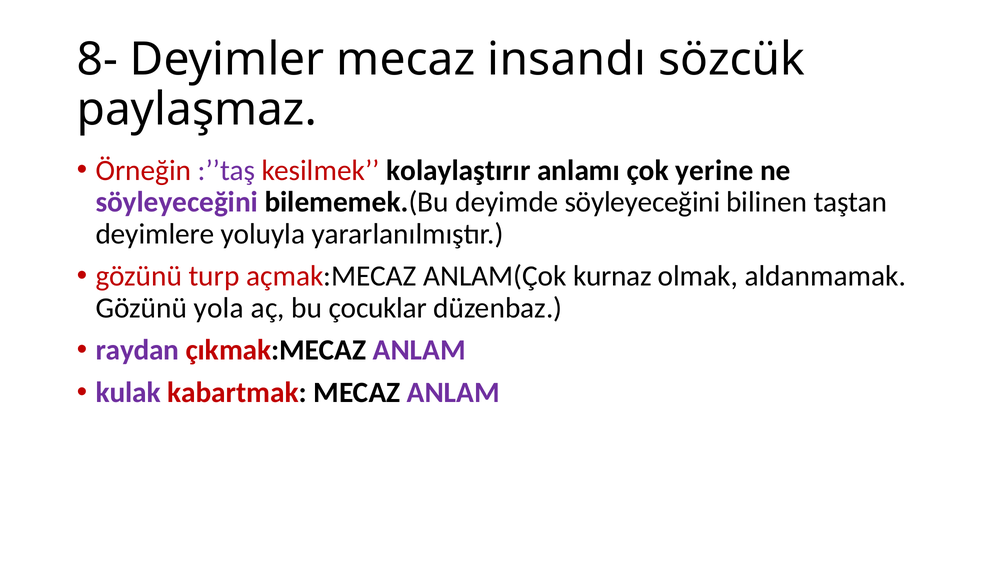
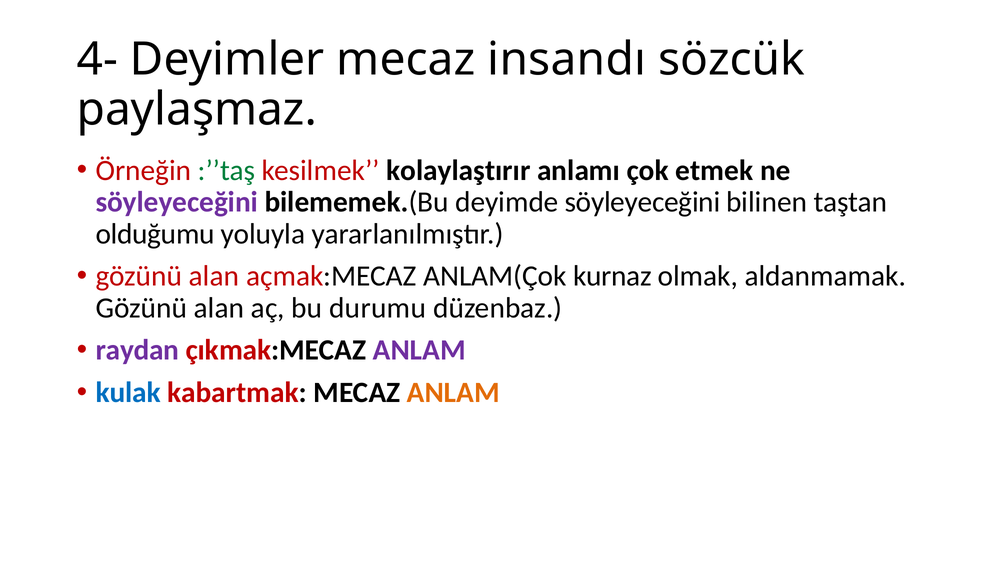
8-: 8- -> 4- (97, 60)
:’’taş colour: purple -> green (227, 170)
yerine: yerine -> etmek (714, 170)
deyimlere: deyimlere -> olduğumu (155, 234)
turp: turp -> alan (214, 276)
yola: yola -> alan (219, 308)
çocuklar: çocuklar -> durumu (378, 308)
kulak colour: purple -> blue (128, 392)
ANLAM colour: purple -> orange (453, 392)
